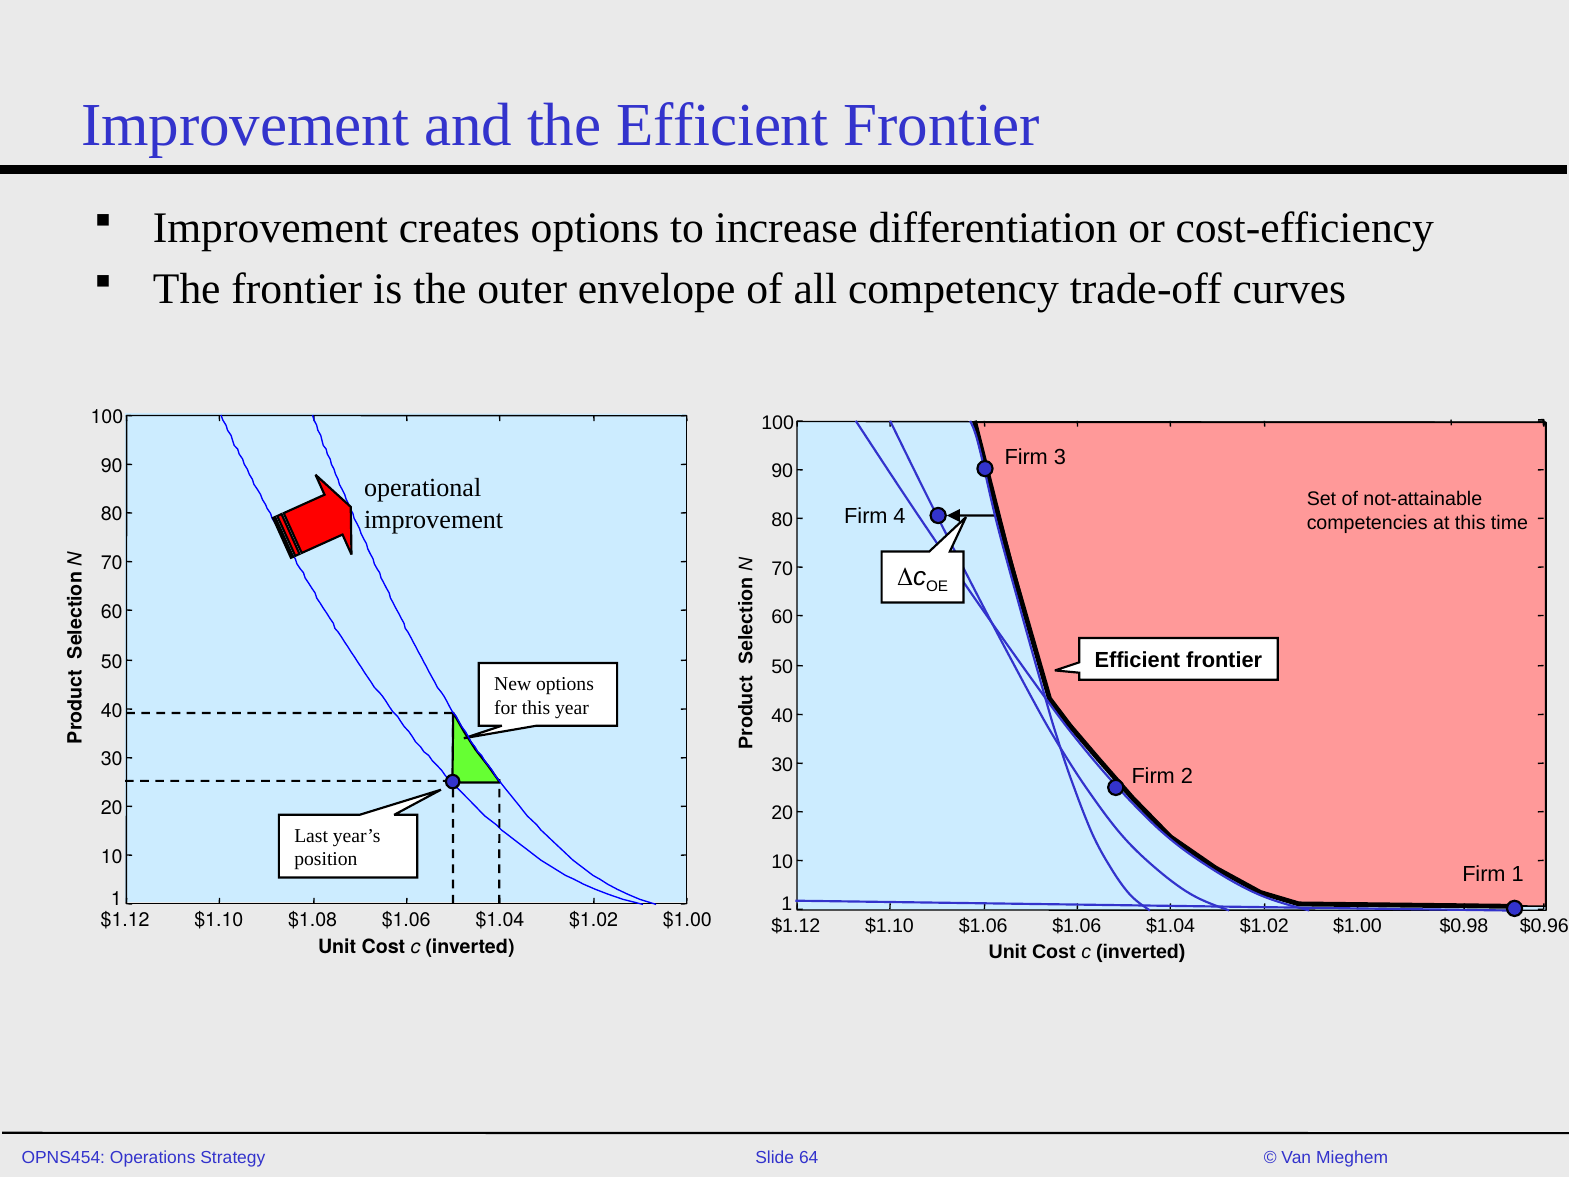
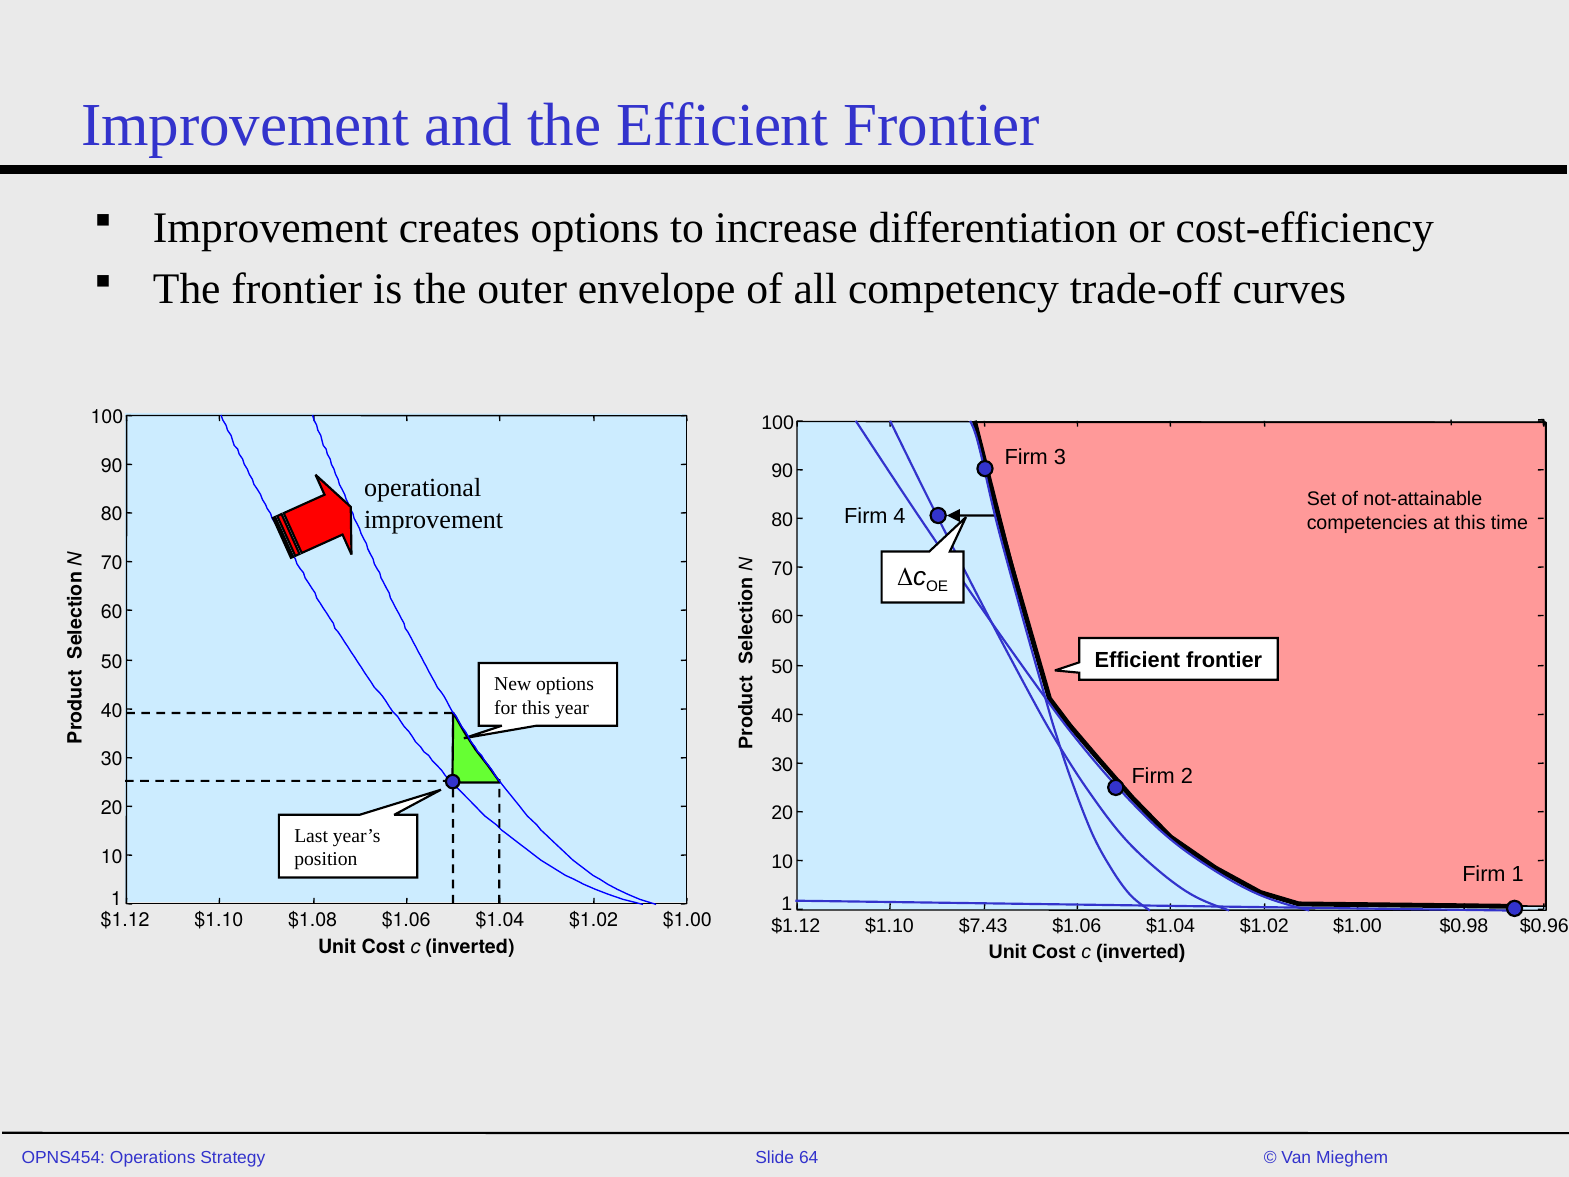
$1.10 $1.06: $1.06 -> $7.43 (983, 925)
